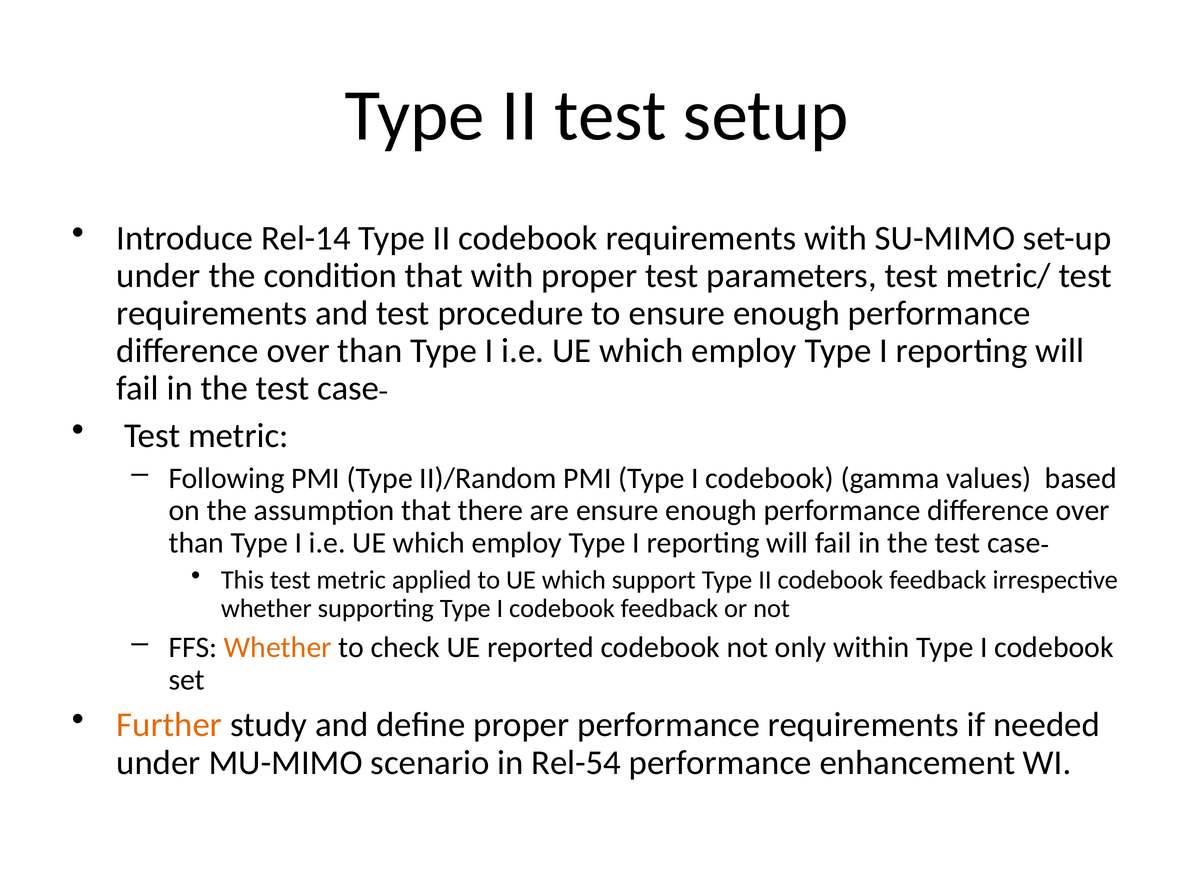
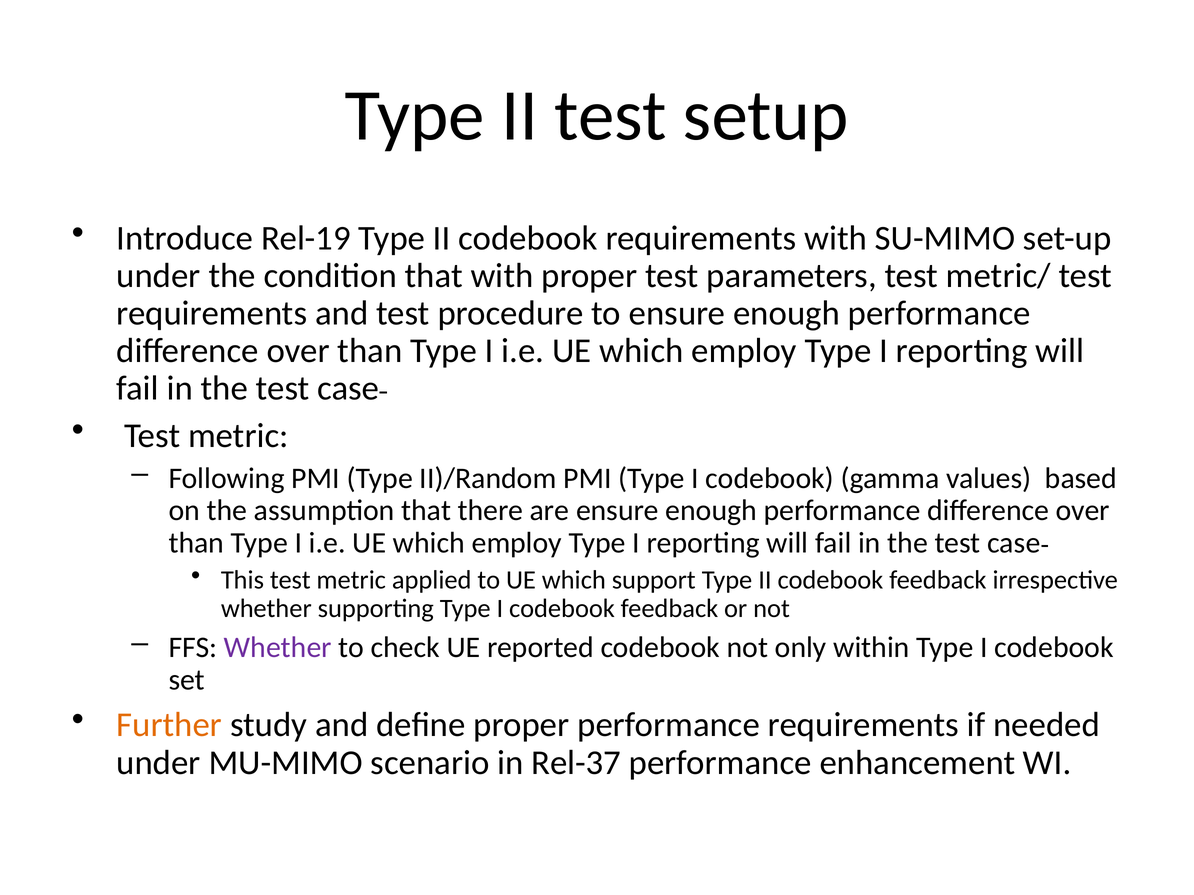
Rel-14: Rel-14 -> Rel-19 (306, 238)
Whether colour: orange -> purple (278, 648)
Rel-54: Rel-54 -> Rel-37 (576, 763)
